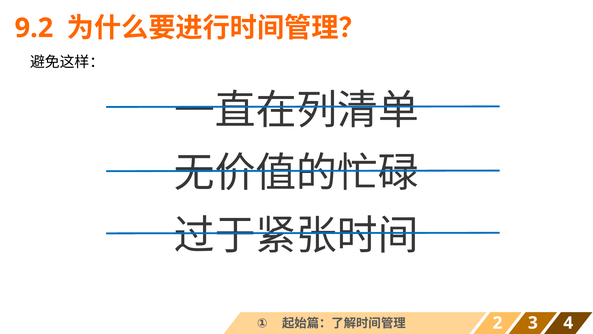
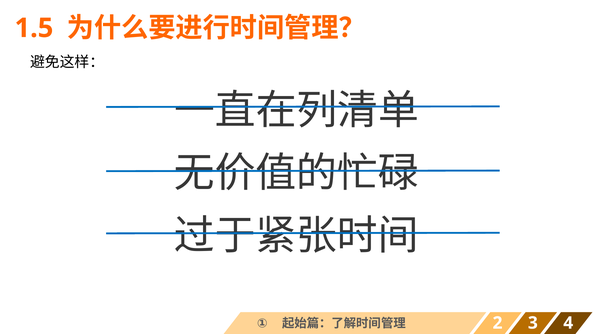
9.2: 9.2 -> 1.5 (34, 28)
